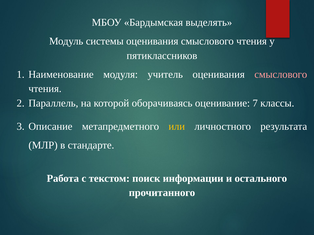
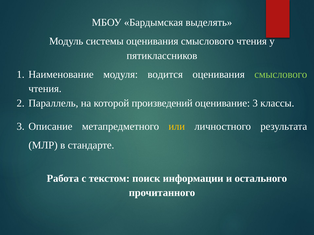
учитель: учитель -> водится (165, 75)
смыслового colour: pink -> light green (281, 75)
оборачиваясь: оборачиваясь -> произведений (162, 103)
оценивание 7: 7 -> 3 (255, 103)
